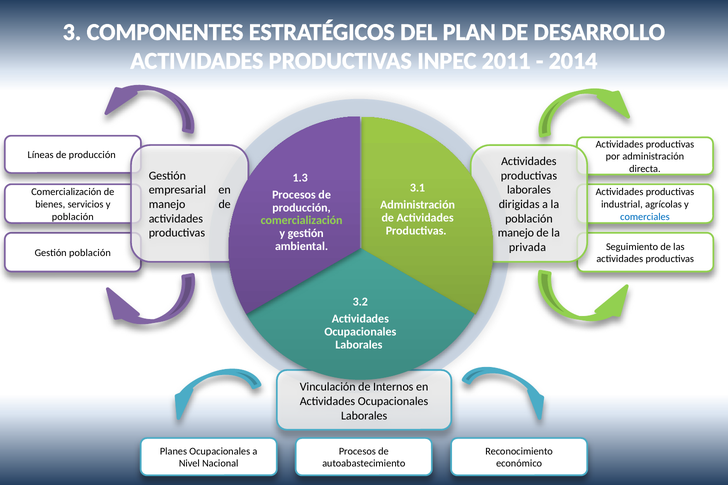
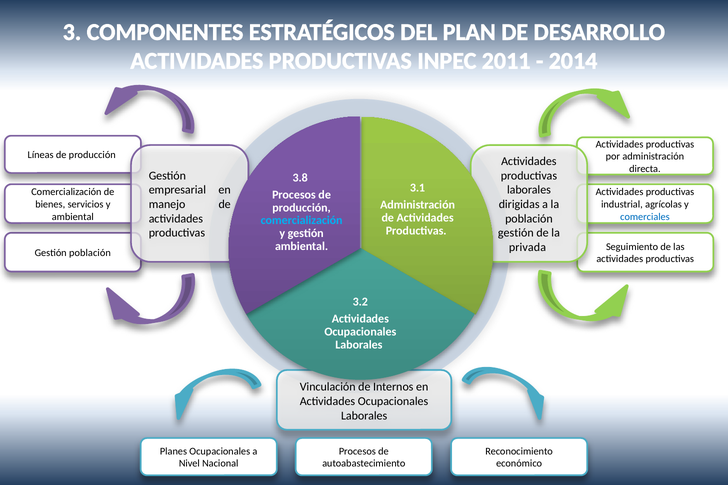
1.3: 1.3 -> 3.8 (300, 178)
población: población -> ambiental (73, 217)
comercialización colour: light green -> light blue (302, 221)
manejo: manejo -> gestión (516, 233)
